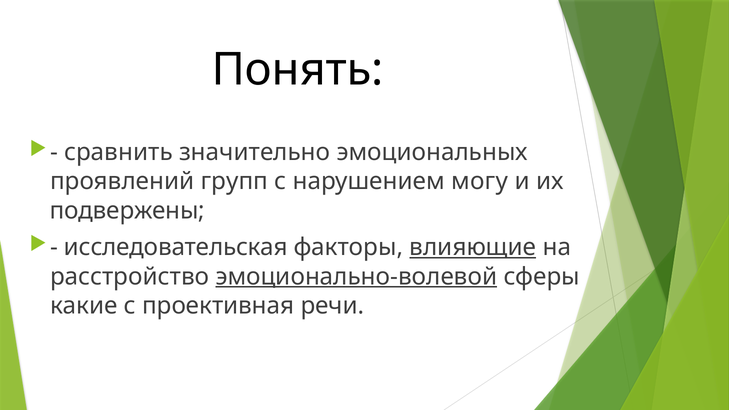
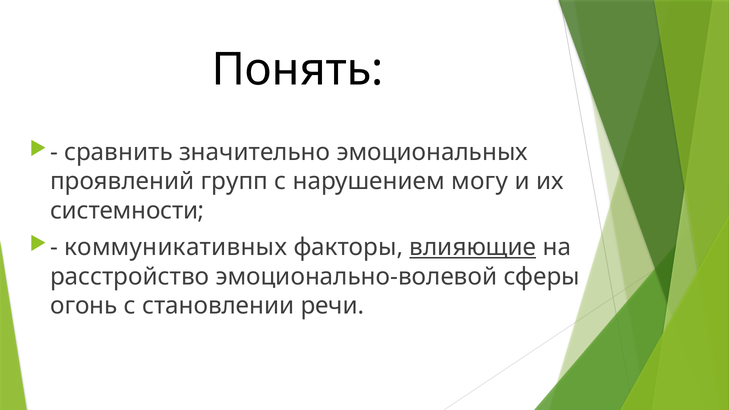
подвержены: подвержены -> системности (127, 211)
исследовательская: исследовательская -> коммуникативных (176, 247)
эмоционально-волевой underline: present -> none (356, 277)
какие: какие -> огонь (84, 306)
проективная: проективная -> становлении (218, 306)
